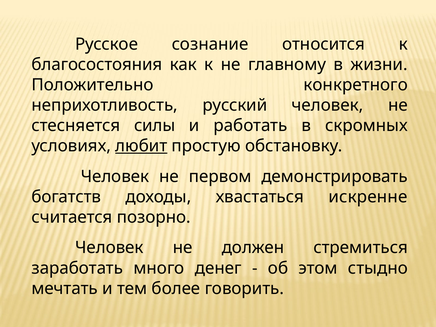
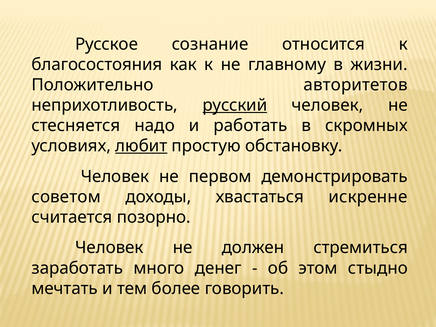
конкретного: конкретного -> авторитетов (356, 85)
русский underline: none -> present (235, 105)
силы: силы -> надо (155, 126)
богатств: богатств -> советом (66, 197)
